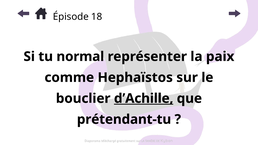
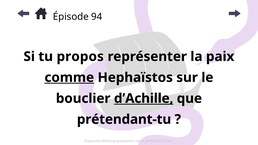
18: 18 -> 94 (97, 17)
normal: normal -> propos (80, 57)
comme underline: none -> present (69, 78)
